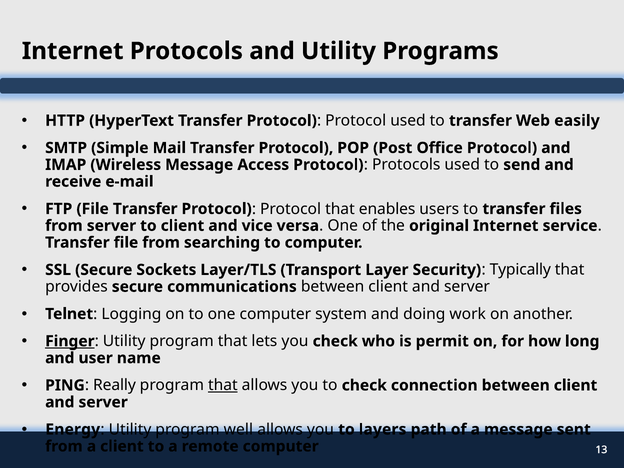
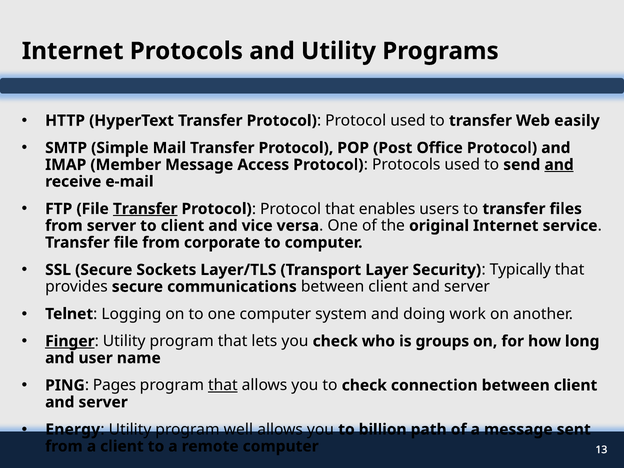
Wireless: Wireless -> Member (126, 165)
and underline: none -> present (559, 165)
Transfer underline: none -> present (145, 209)
searching: searching -> corporate (222, 243)
permit: permit -> groups (442, 341)
Really: Really -> Pages (114, 385)
layers: layers -> billion (383, 429)
